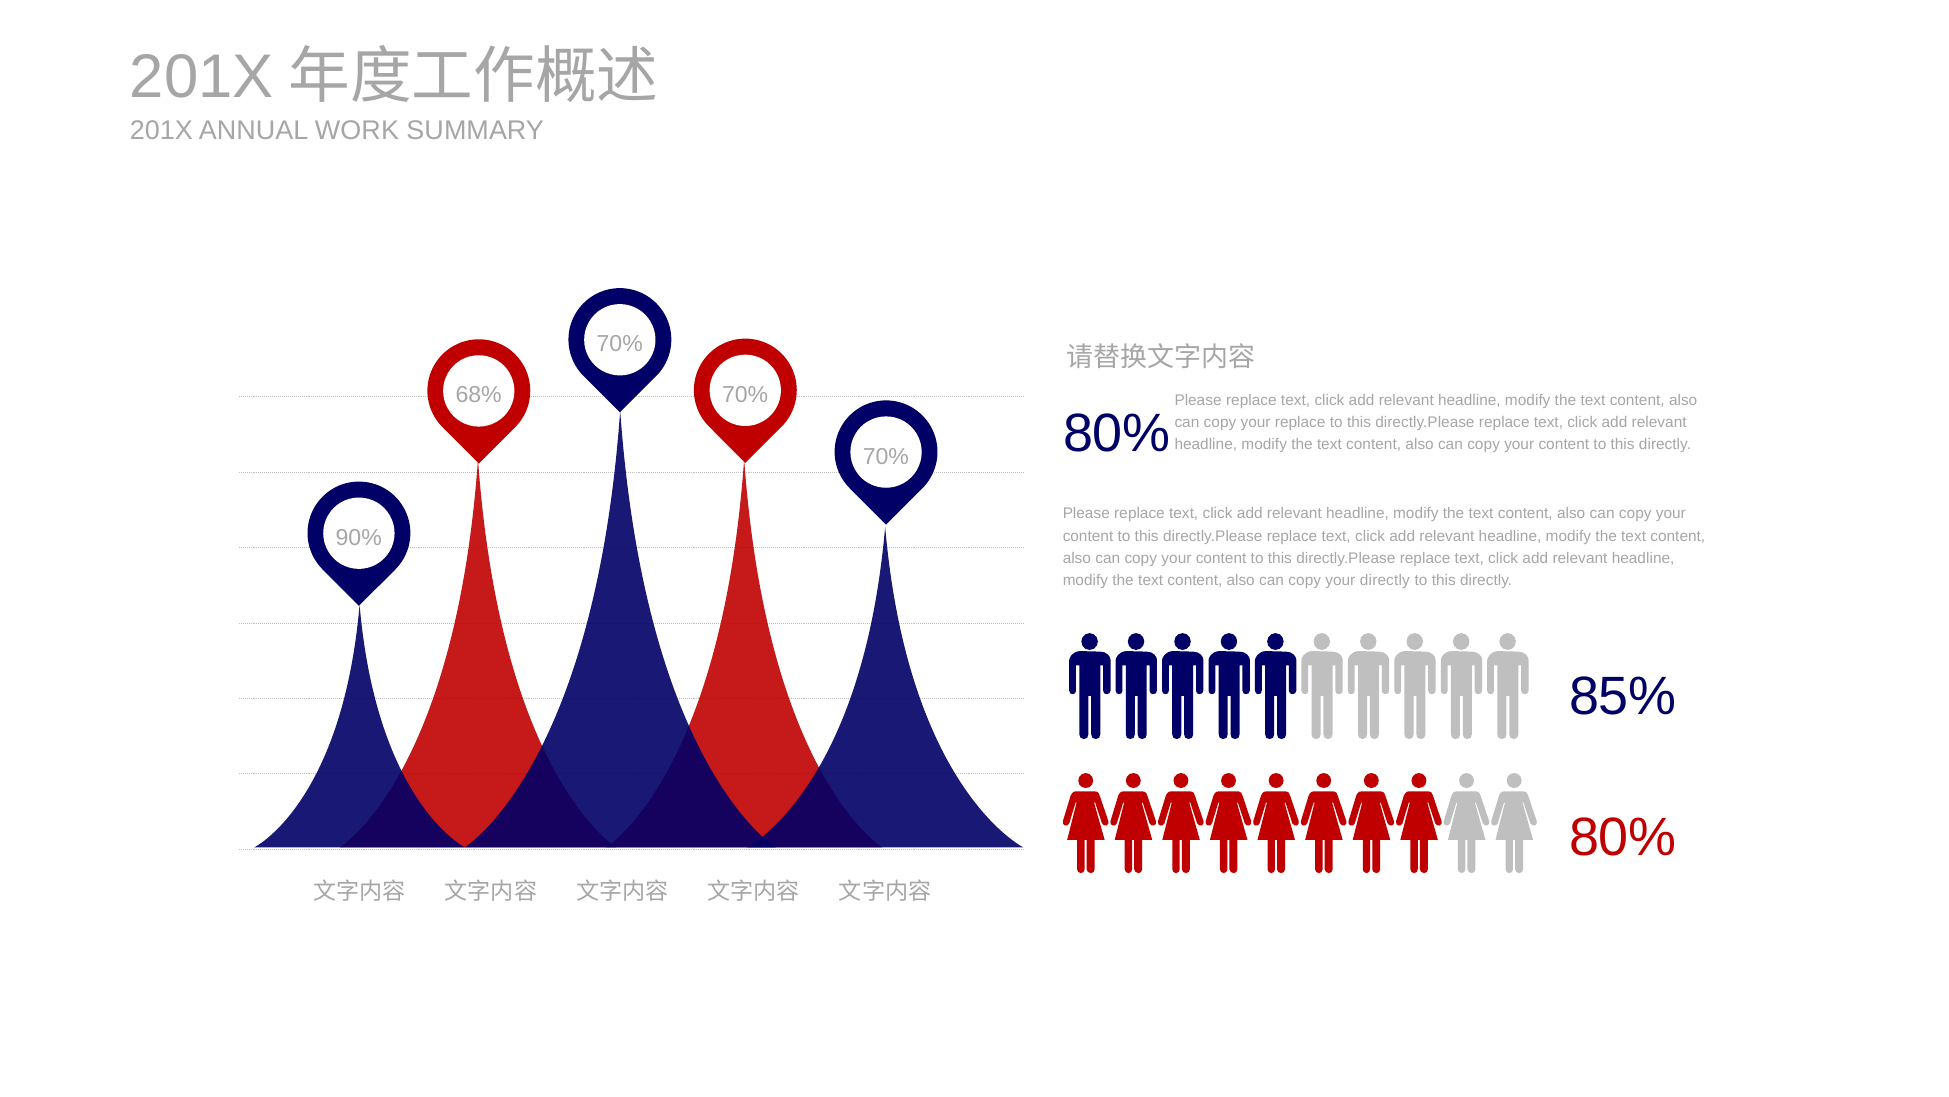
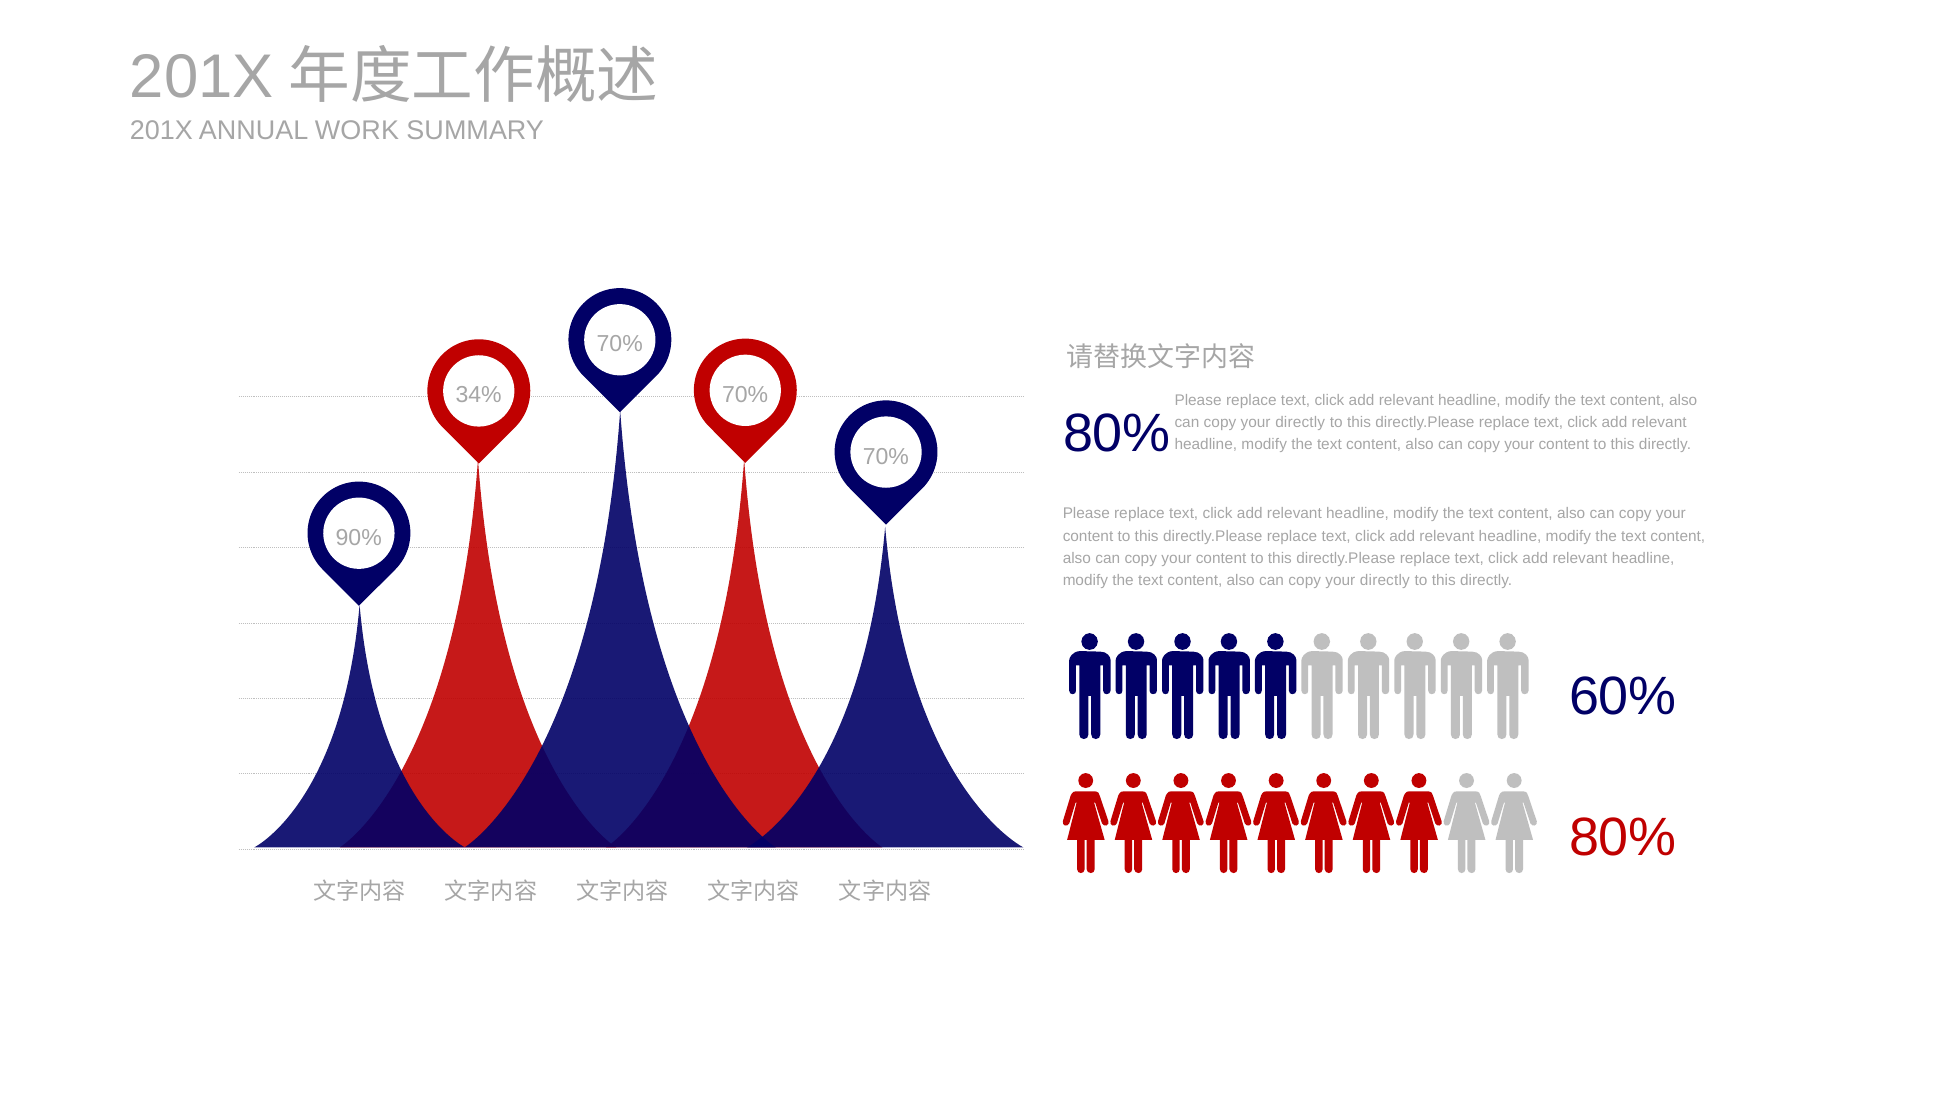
68%: 68% -> 34% (479, 395)
replace: replace -> directly (1300, 422)
85%: 85% -> 60% (1623, 696)
